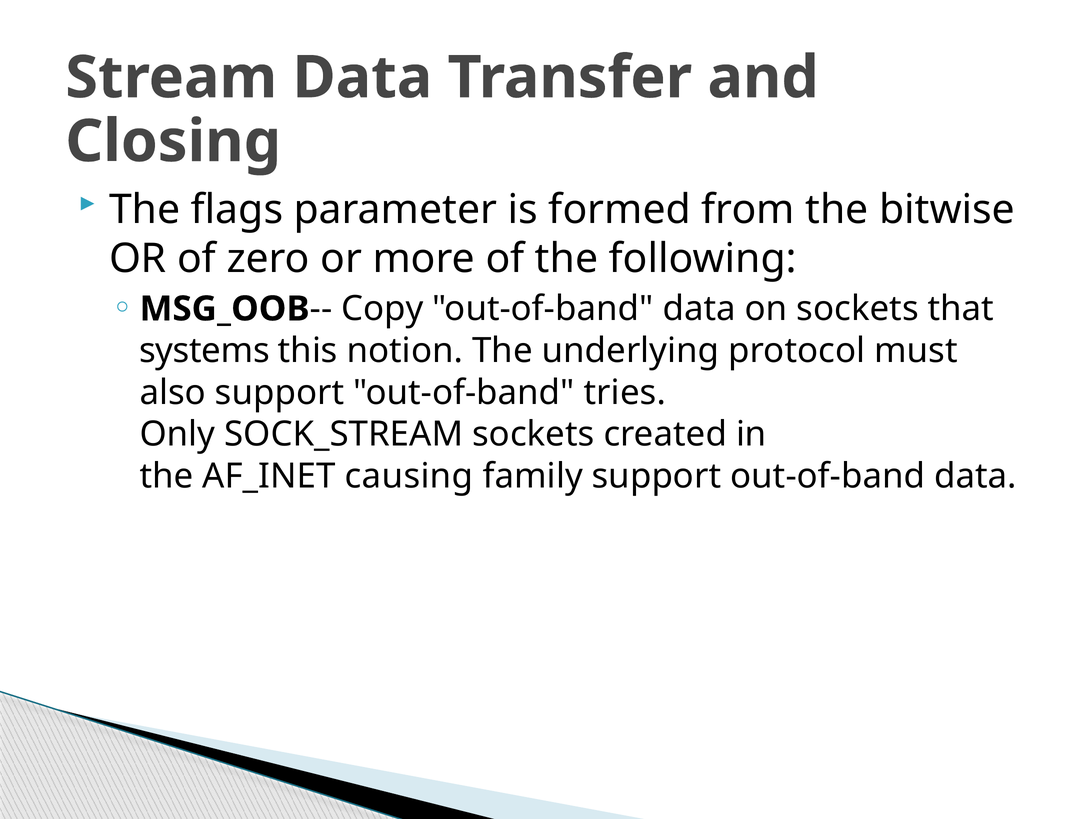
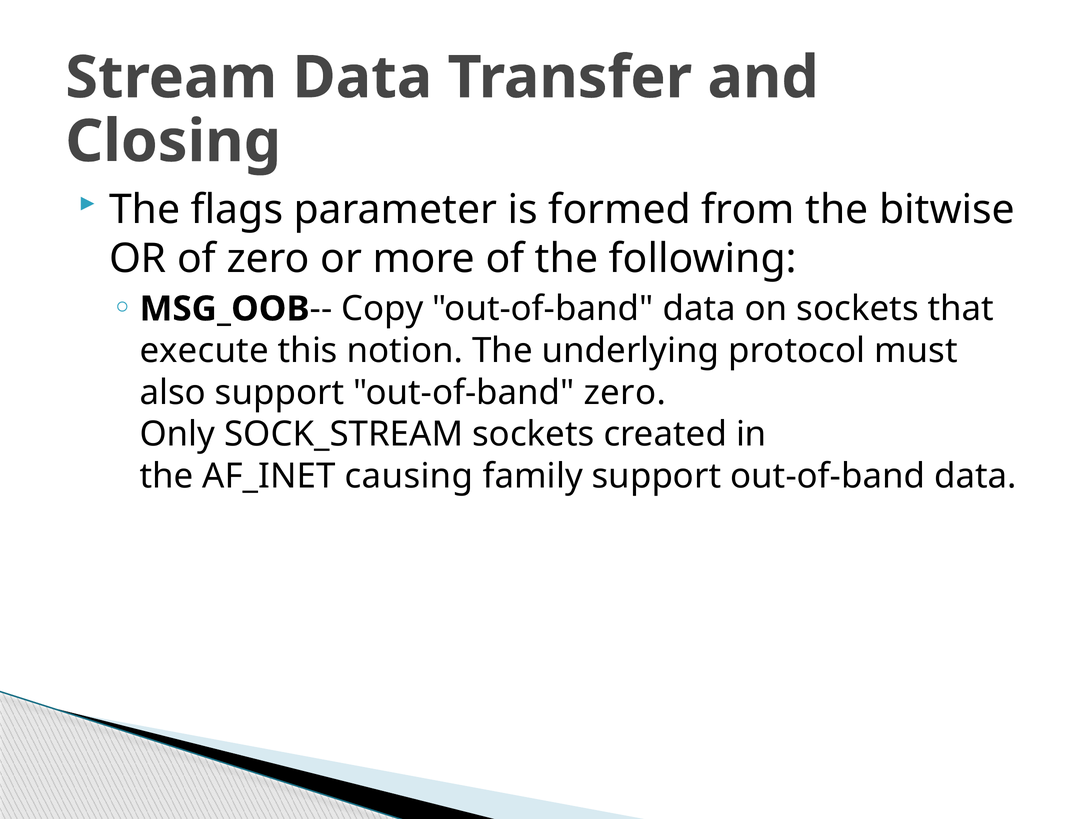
systems: systems -> execute (204, 351)
out-of-band tries: tries -> zero (625, 393)
